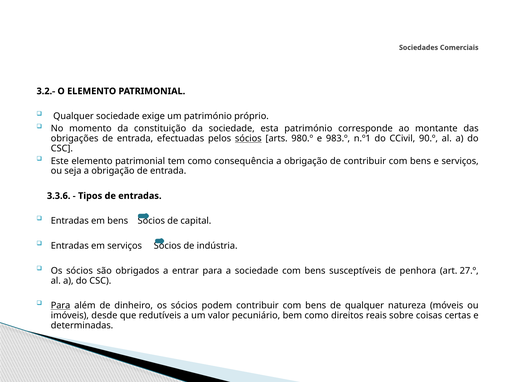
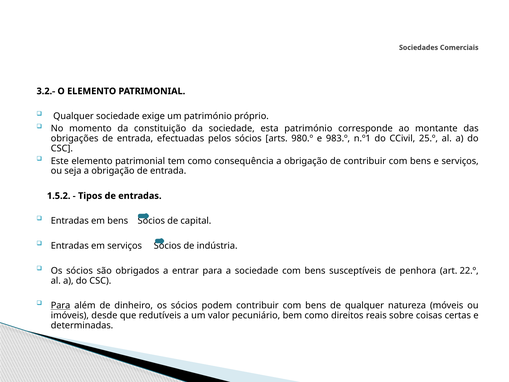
sócios underline: present -> none (248, 138)
90.º: 90.º -> 25.º (428, 138)
3.3.6: 3.3.6 -> 1.5.2 (59, 196)
27.º: 27.º -> 22.º (469, 271)
